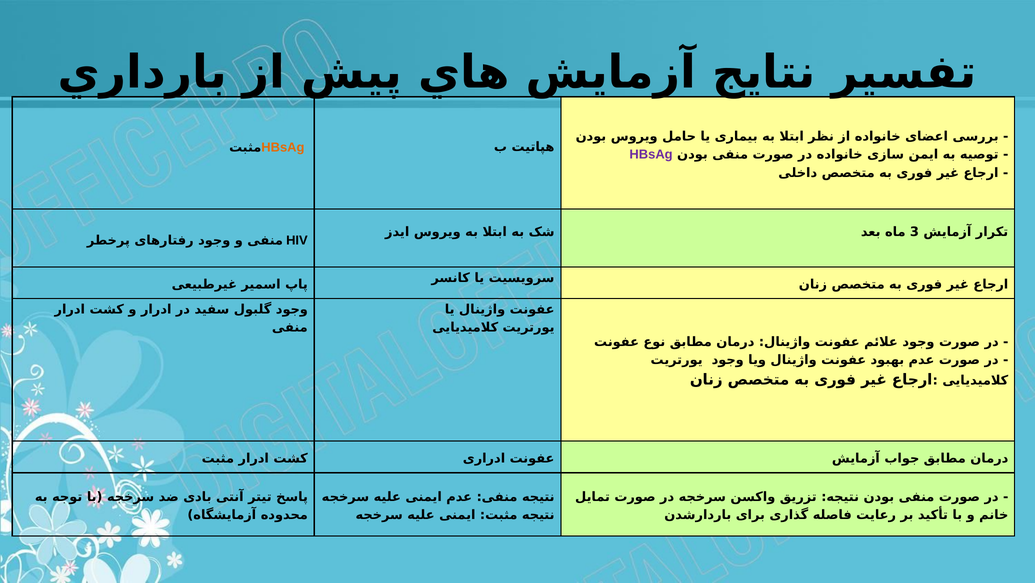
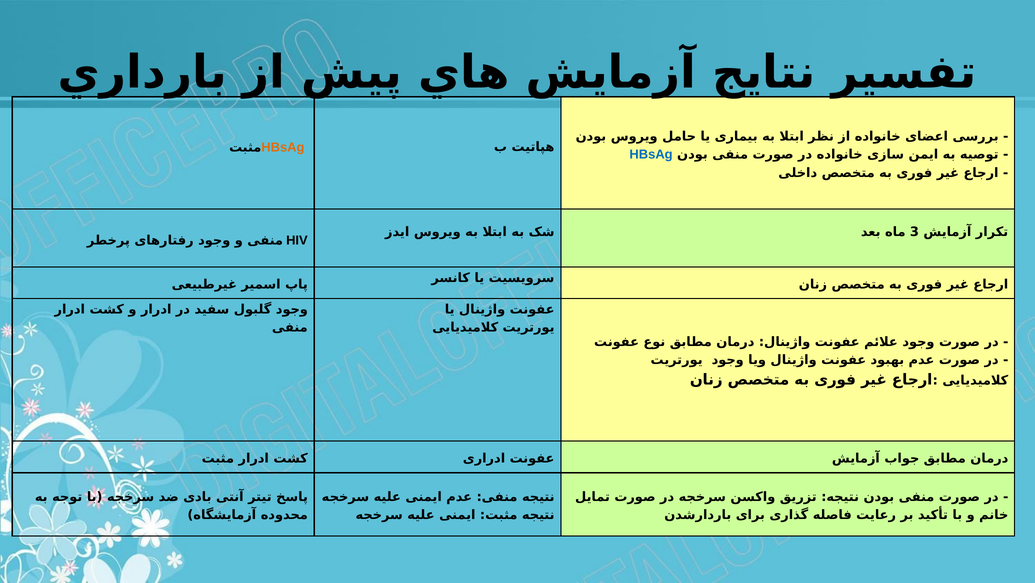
HBsAg colour: purple -> blue (651, 154)
